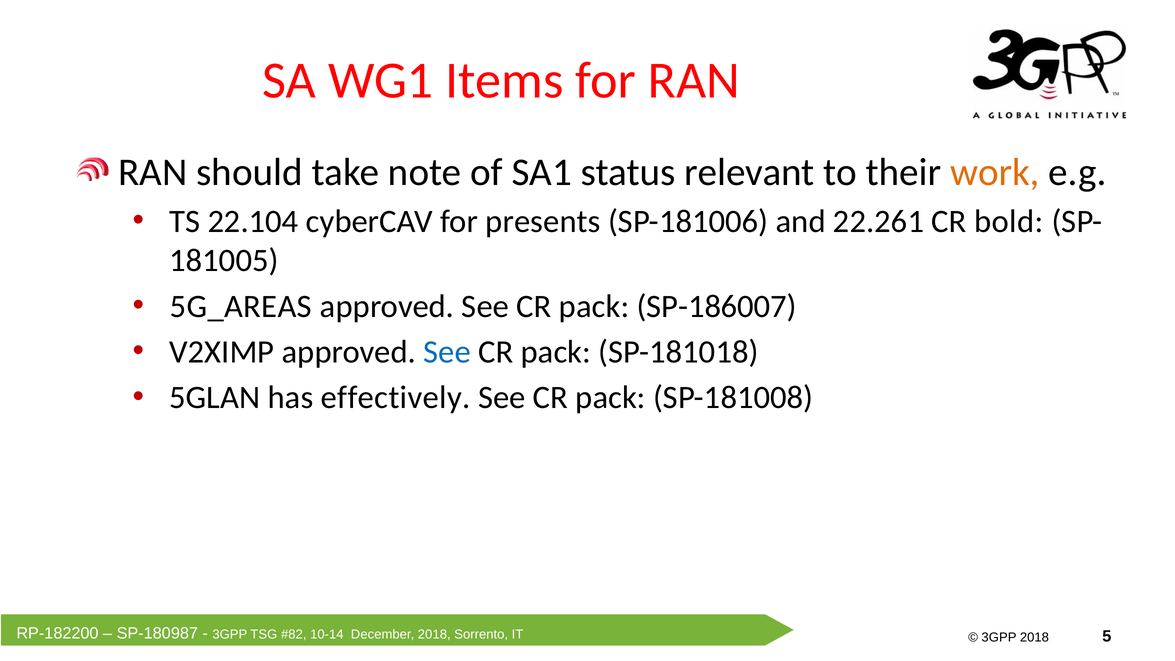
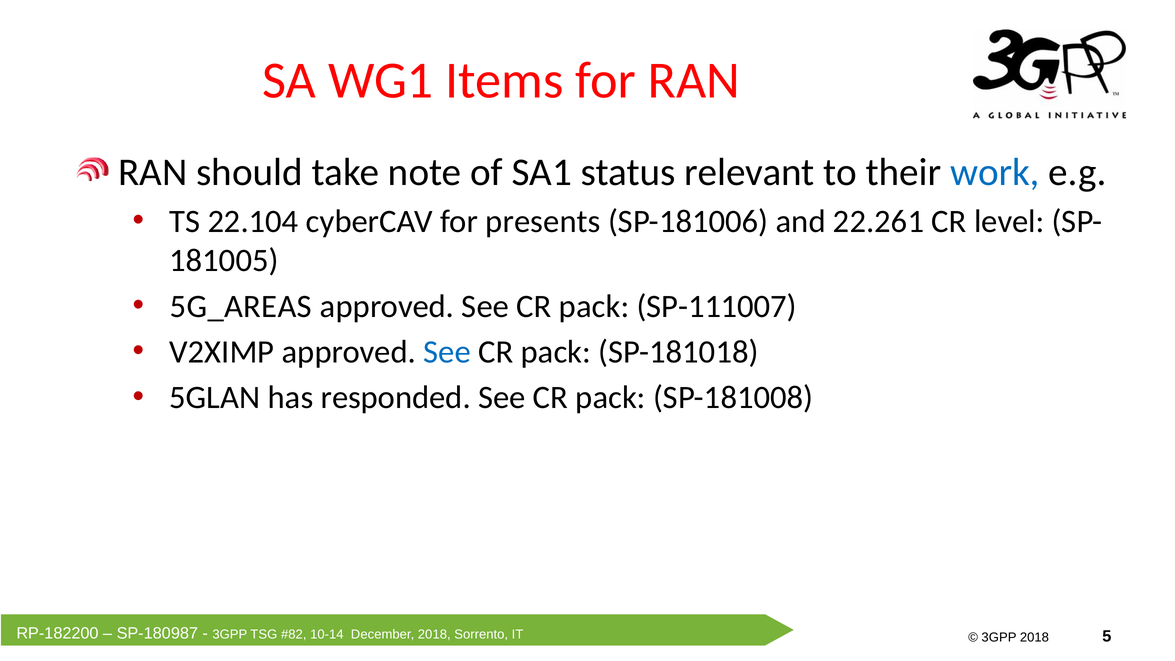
work colour: orange -> blue (995, 172)
bold: bold -> level (1009, 221)
SP-186007: SP-186007 -> SP-111007 (717, 306)
effectively: effectively -> responded (396, 398)
